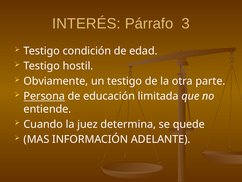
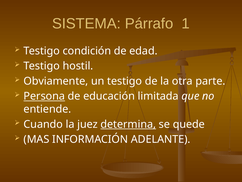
INTERÉS: INTERÉS -> SISTEMA (86, 24)
3: 3 -> 1 (186, 24)
determina underline: none -> present (128, 124)
